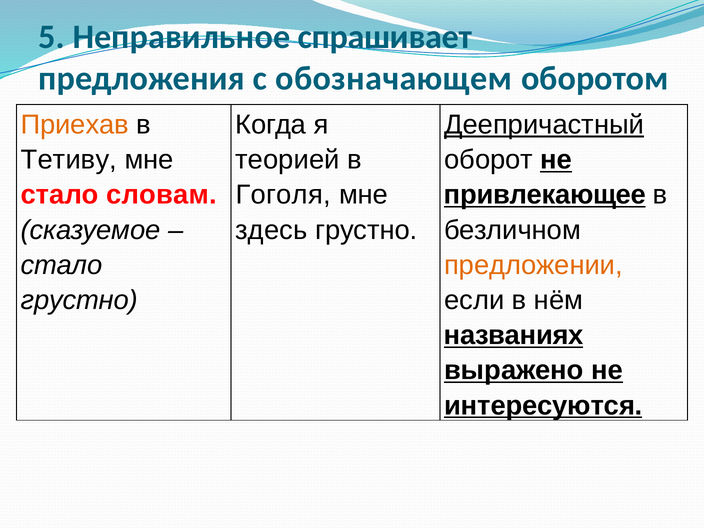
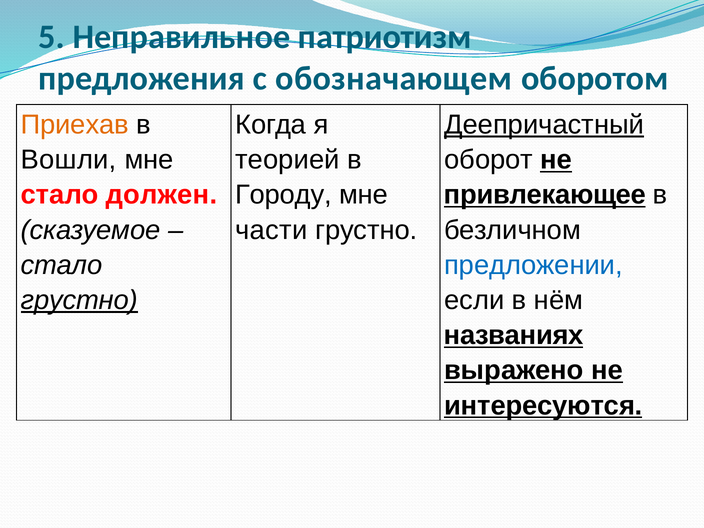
спрашивает: спрашивает -> патриотизм (385, 37)
Тетиву: Тетиву -> Вошли (69, 160)
словам: словам -> должен (161, 195)
Гоголя: Гоголя -> Городу (283, 195)
здесь: здесь -> части (271, 230)
предложении colour: orange -> blue (533, 265)
грустно underline: none -> present (79, 300)
